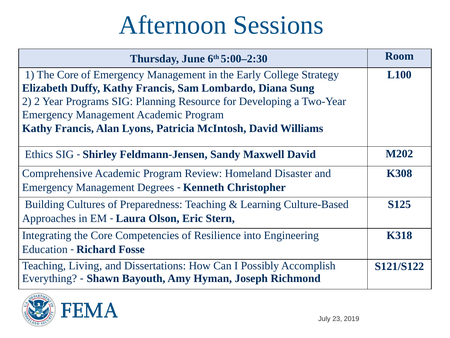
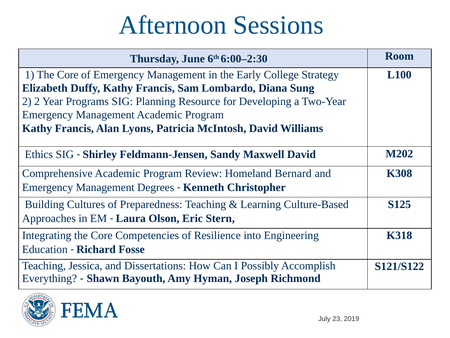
5:00–2:30: 5:00–2:30 -> 6:00–2:30 (244, 59)
Disaster: Disaster -> Bernard (293, 173)
Living: Living -> Jessica (85, 265)
